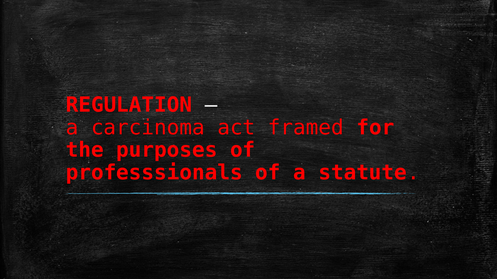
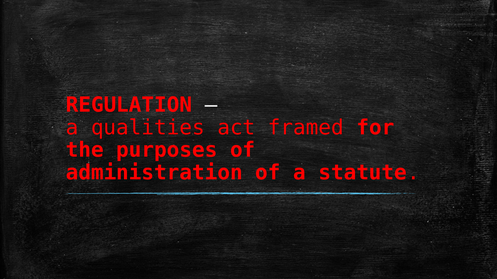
carcinoma: carcinoma -> qualities (148, 128)
professsionals: professsionals -> administration (154, 173)
